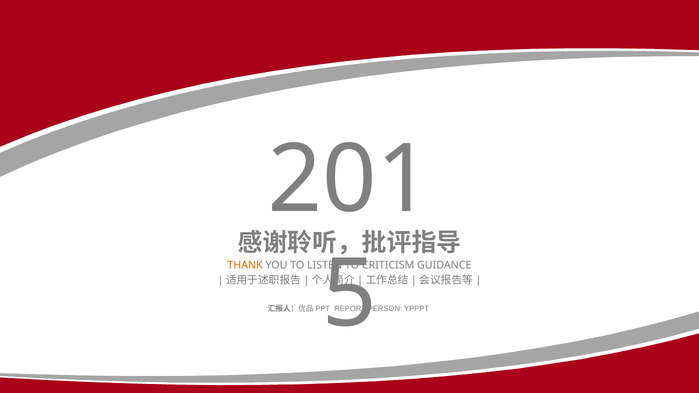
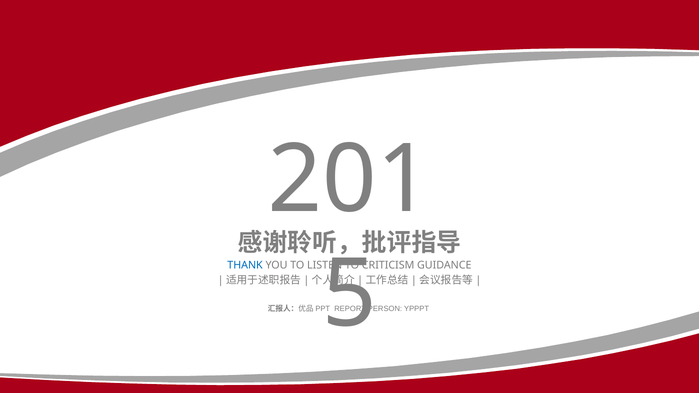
THANK colour: orange -> blue (245, 265)
